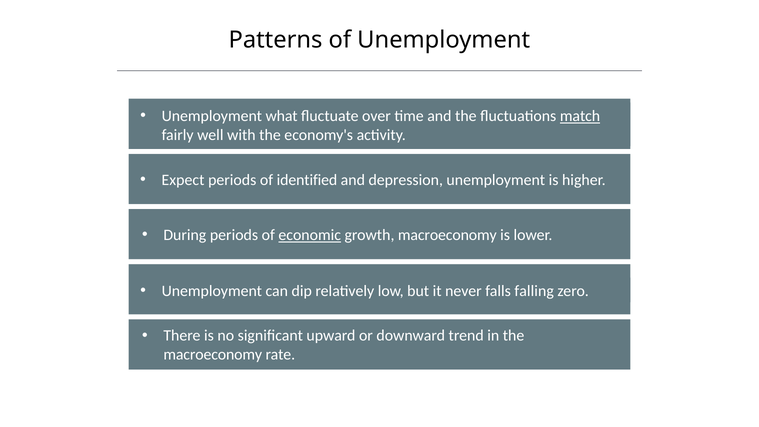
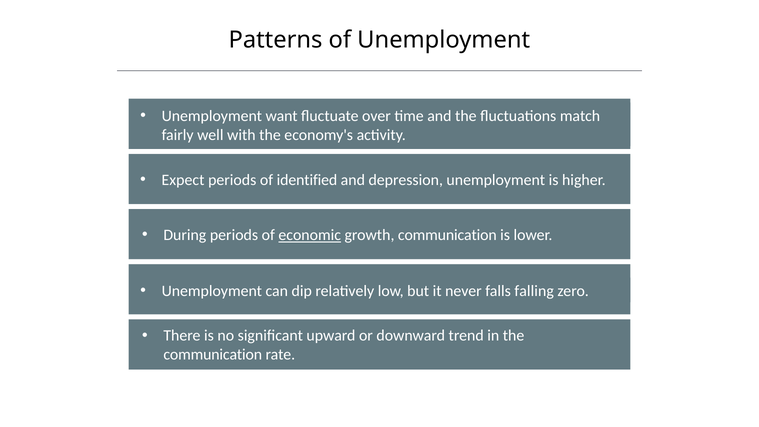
what: what -> want (282, 116)
match underline: present -> none (580, 116)
growth macroeconomy: macroeconomy -> communication (447, 235)
macroeconomy: macroeconomy -> communication (213, 355)
